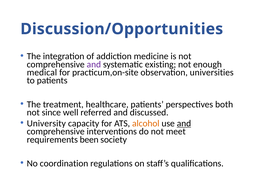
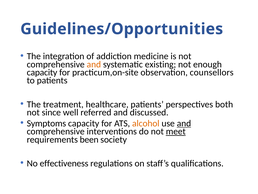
Discussion/Opportunities: Discussion/Opportunities -> Guidelines/Opportunities (122, 29)
and colour: purple -> orange (94, 64)
medical: medical -> capacity (42, 72)
universities: universities -> counsellors (212, 72)
University: University -> Symptoms (46, 123)
meet underline: none -> present (176, 131)
coordination: coordination -> effectiveness (64, 163)
